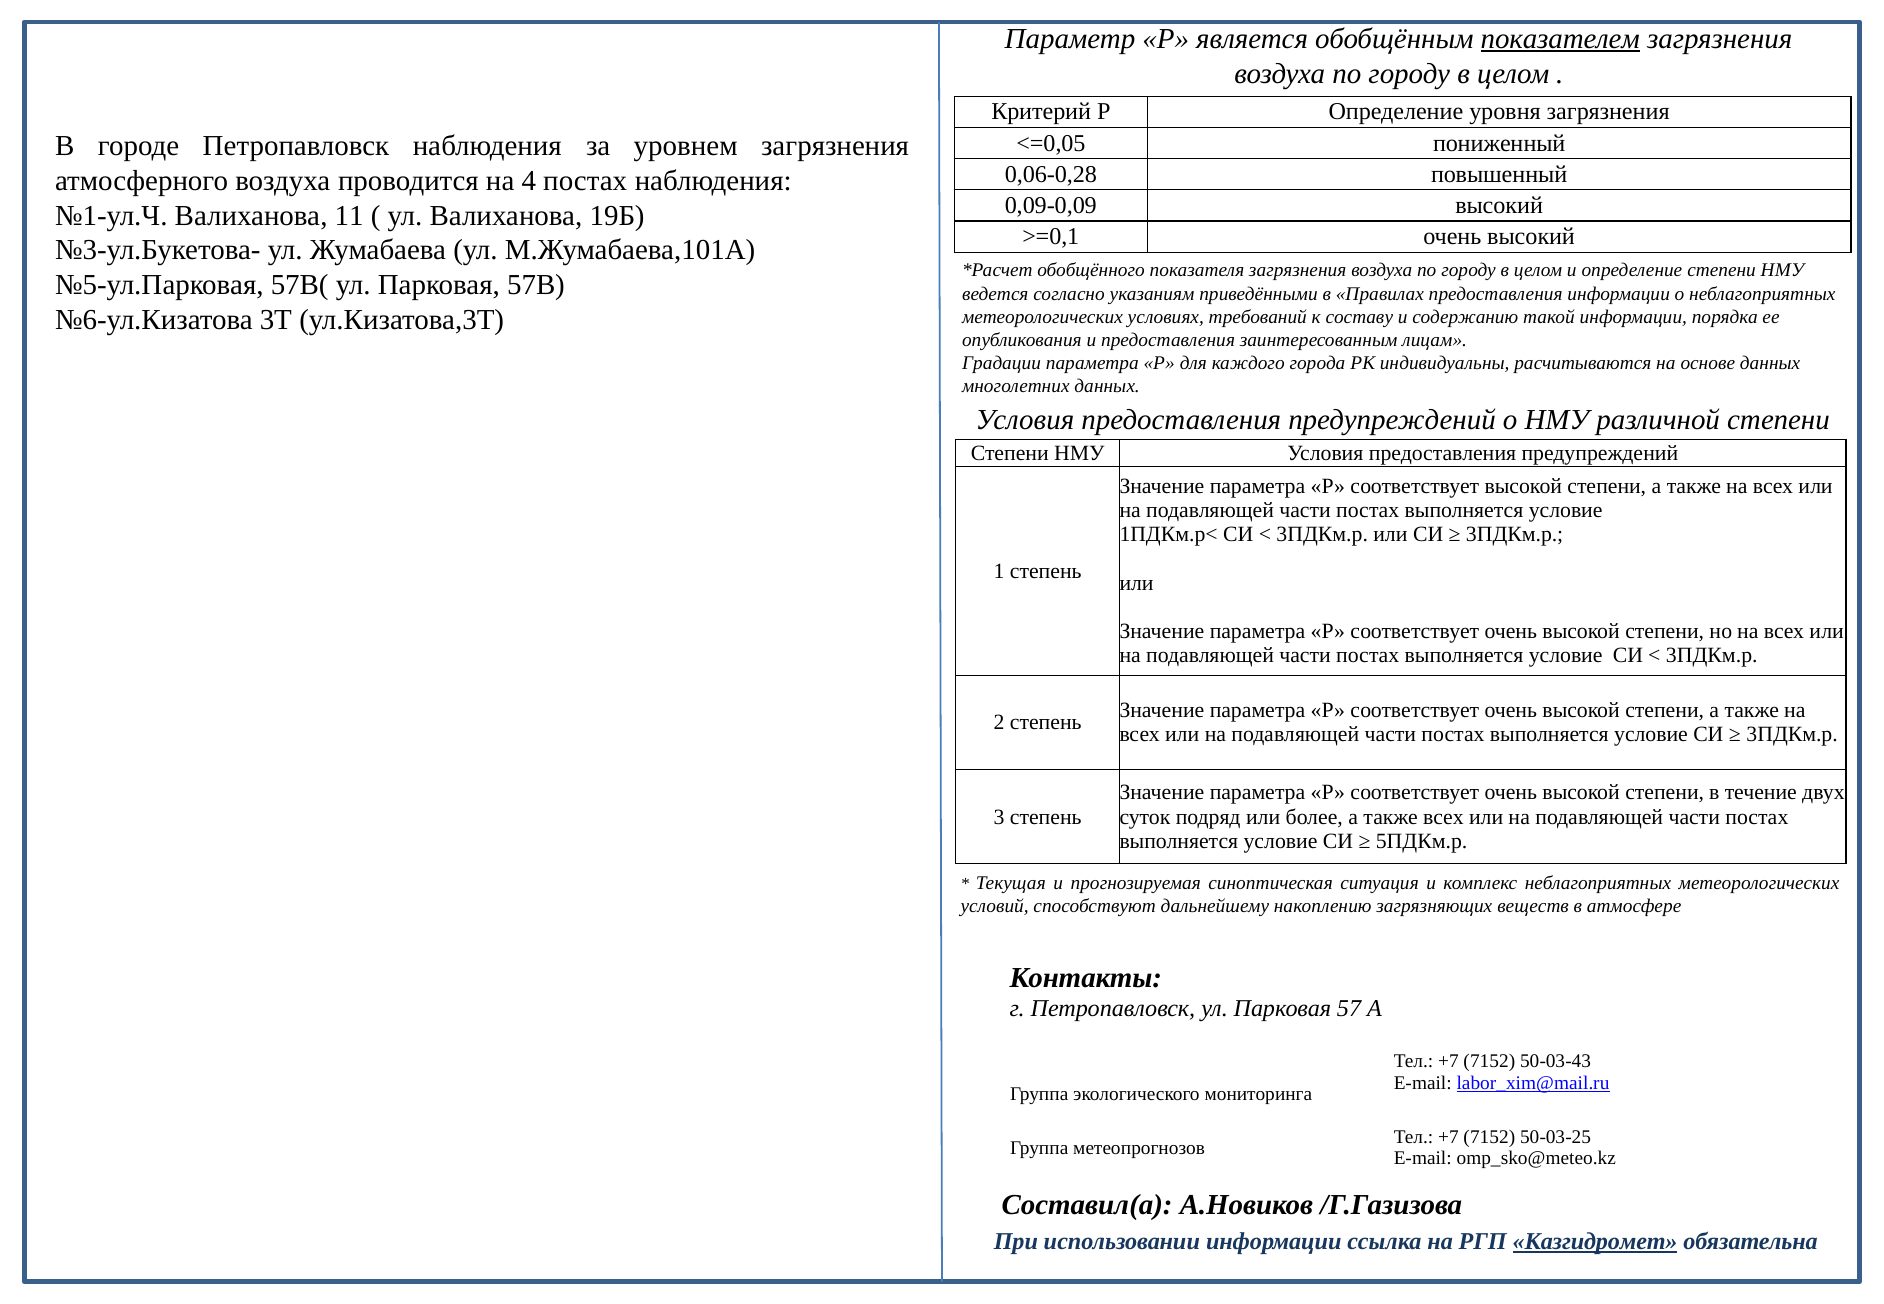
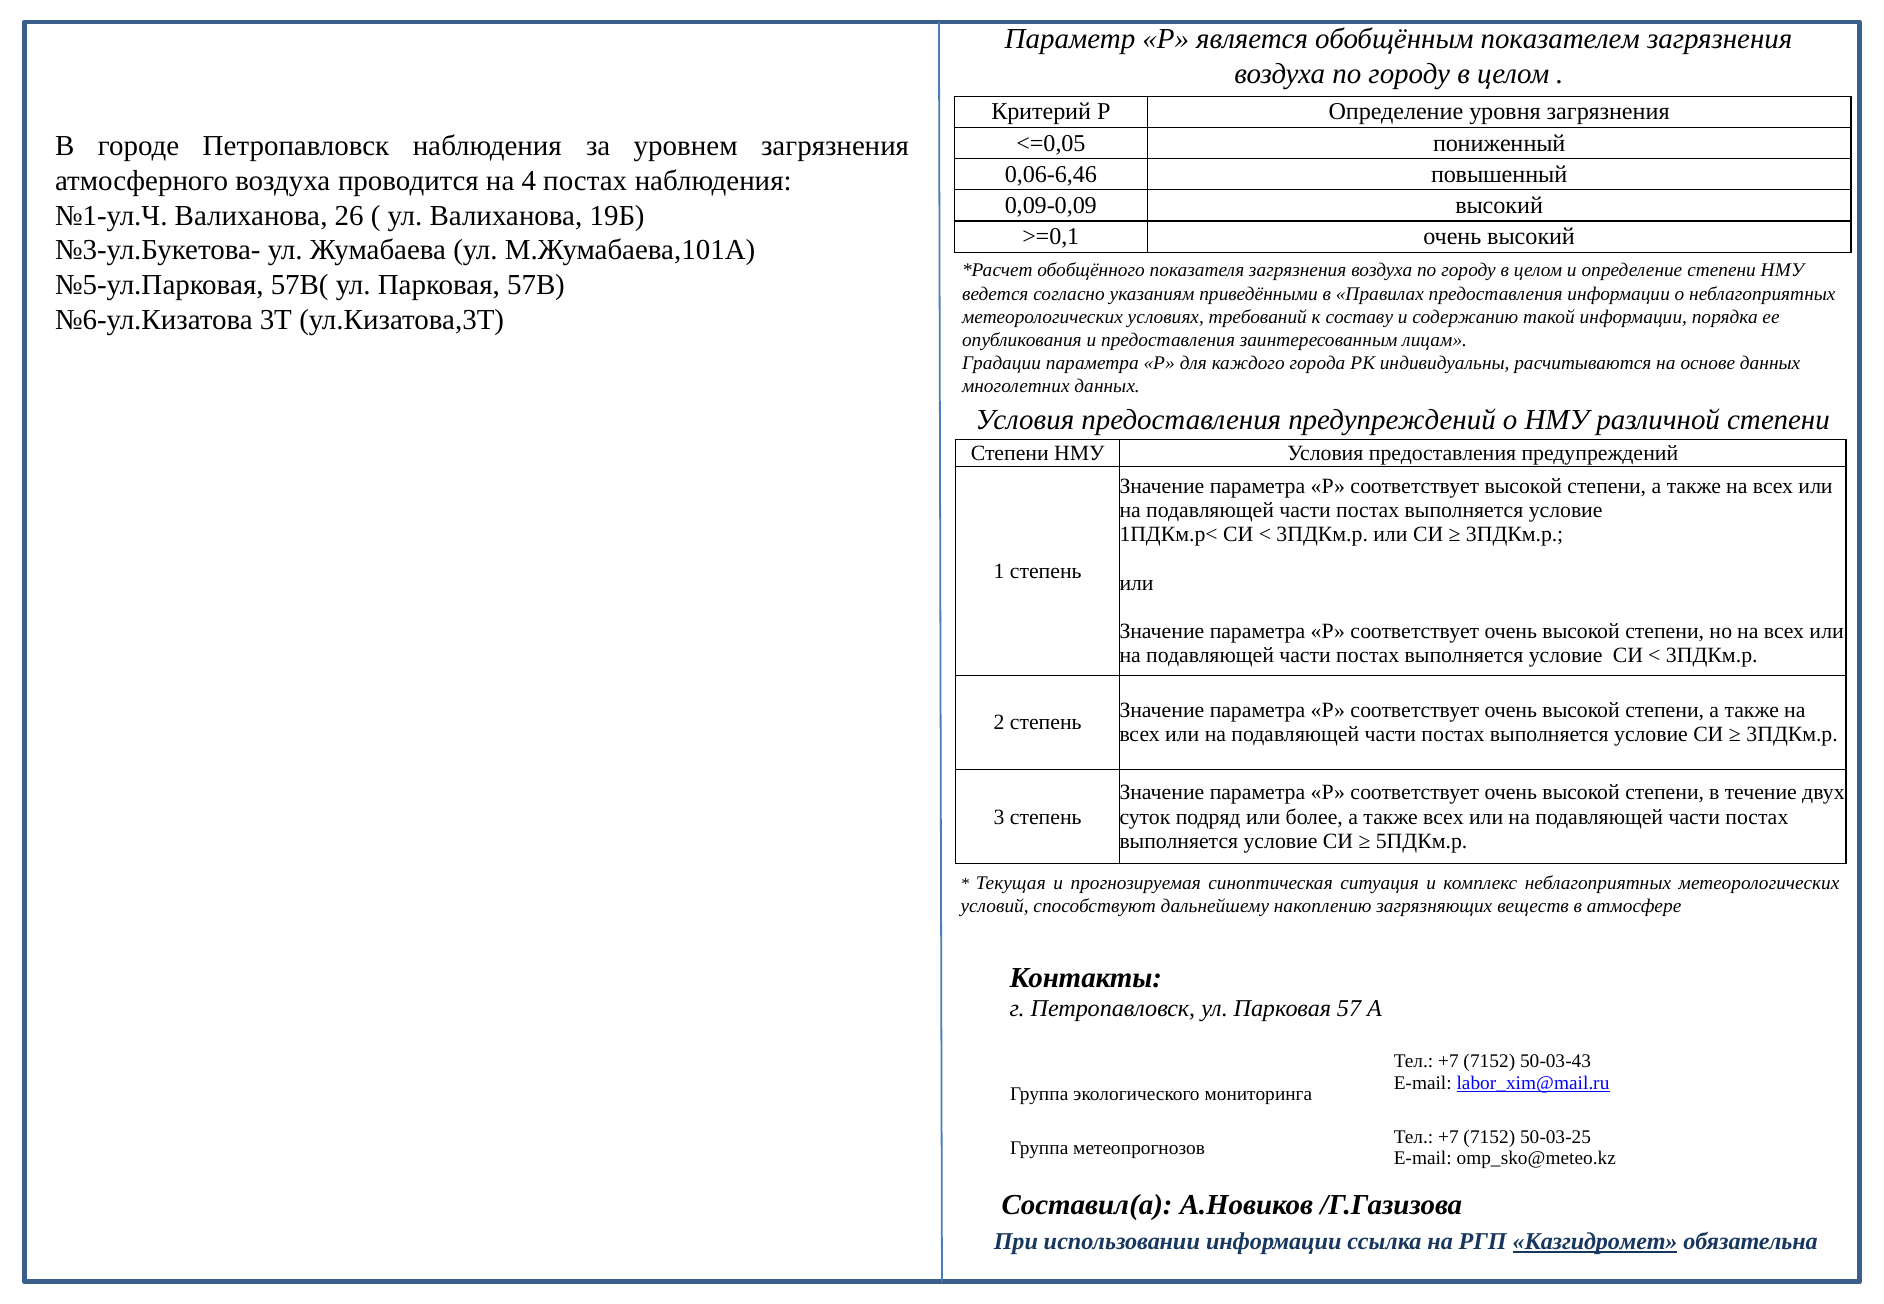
показателем underline: present -> none (1560, 39)
0,06-0,28: 0,06-0,28 -> 0,06-6,46 (1051, 174)
11: 11 -> 26 (349, 215)
